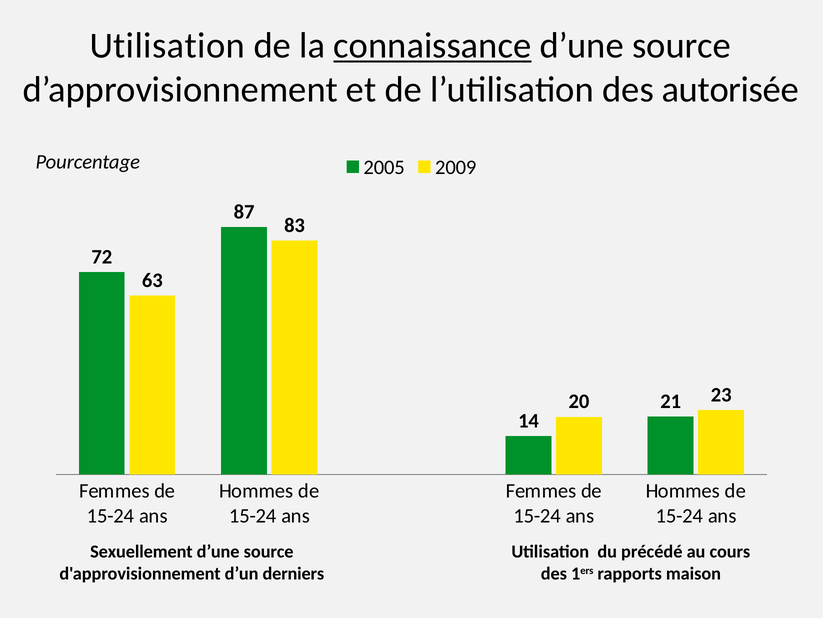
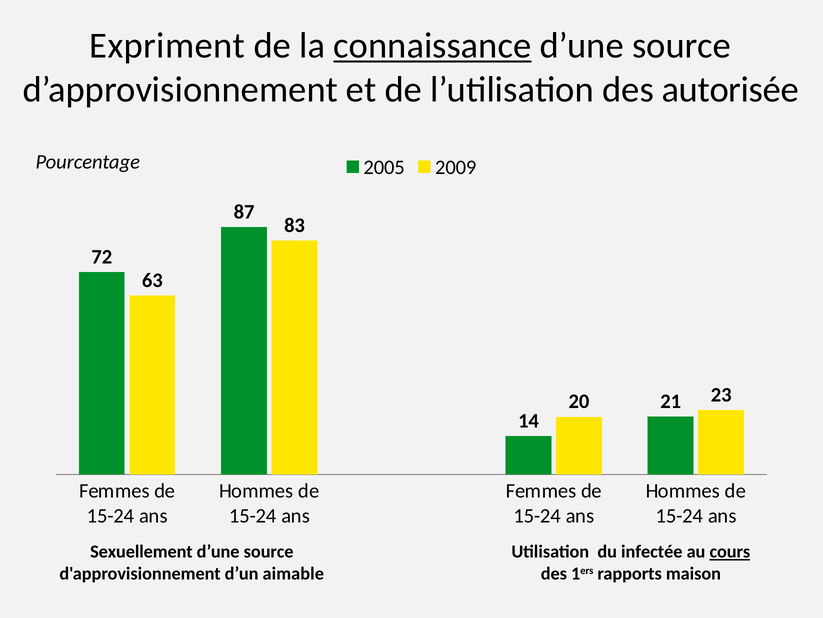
Utilisation: Utilisation -> Expriment (167, 46)
précédé: précédé -> infectée (652, 551)
cours underline: none -> present (730, 551)
derniers: derniers -> aimable (293, 573)
